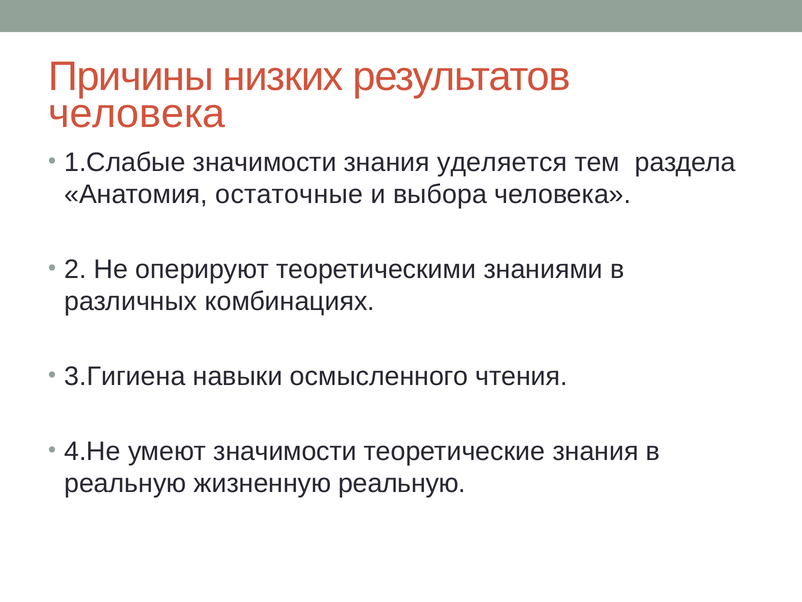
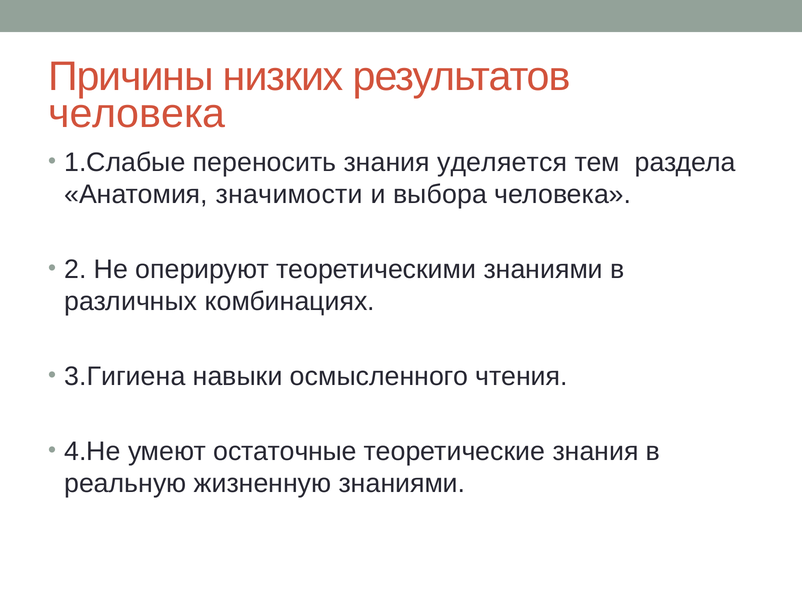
1.Слабые значимости: значимости -> переносить (265, 162)
остаточные: остаточные -> значимости (289, 194)
умеют значимости: значимости -> остаточные (285, 451)
жизненную реальную: реальную -> знаниями (402, 483)
